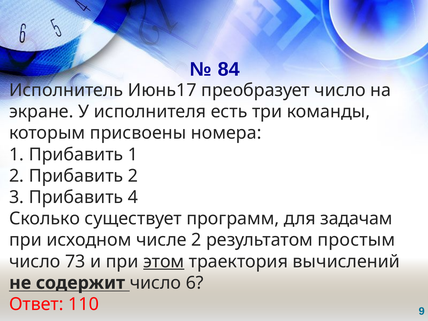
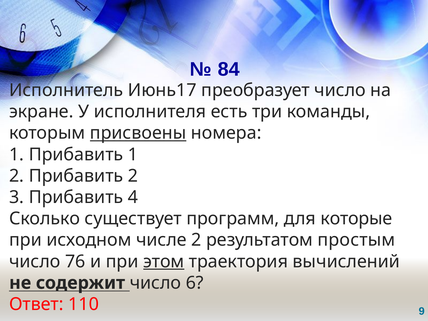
присвоены underline: none -> present (138, 133)
задачам: задачам -> которые (356, 219)
73: 73 -> 76 (75, 261)
